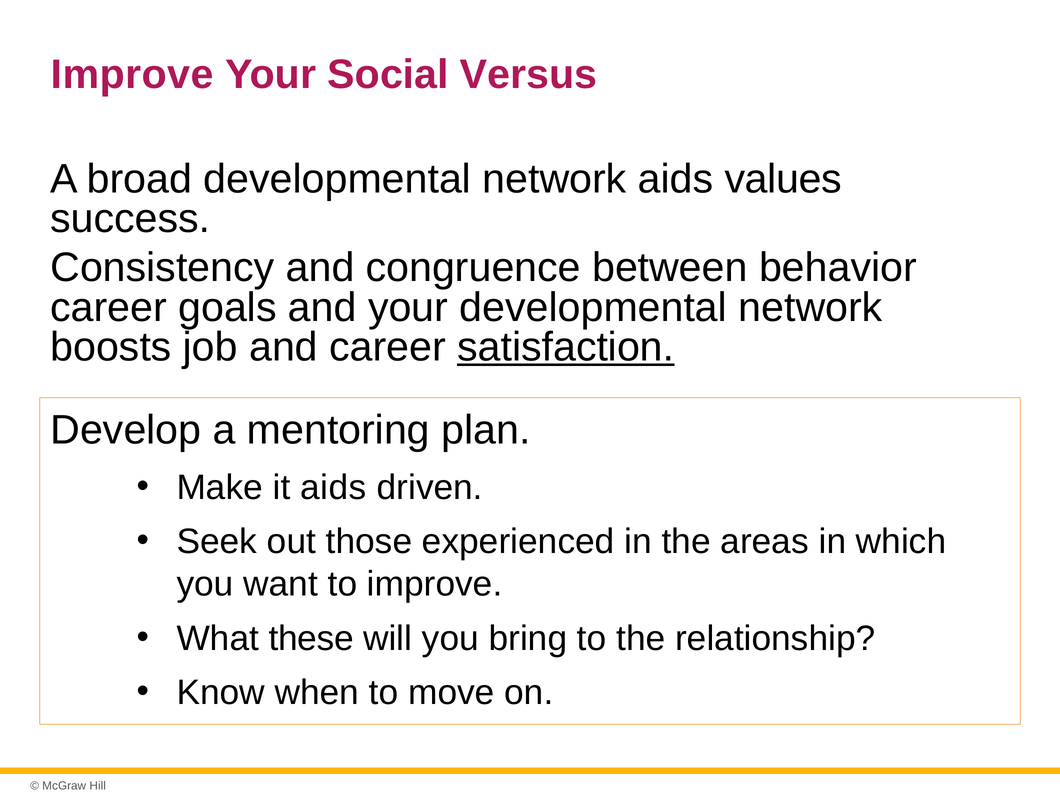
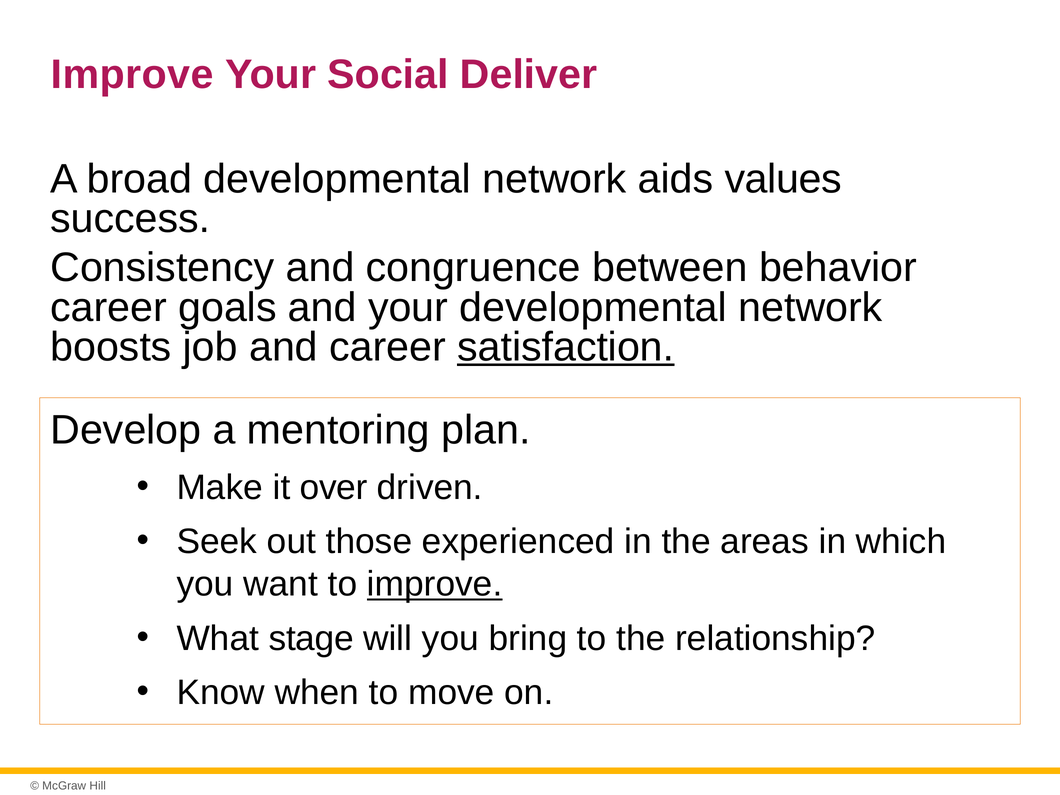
Versus: Versus -> Deliver (528, 74)
it aids: aids -> over (334, 488)
improve underline: none -> present (435, 584)
these: these -> stage (311, 638)
